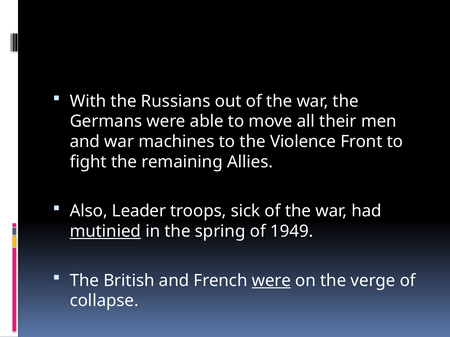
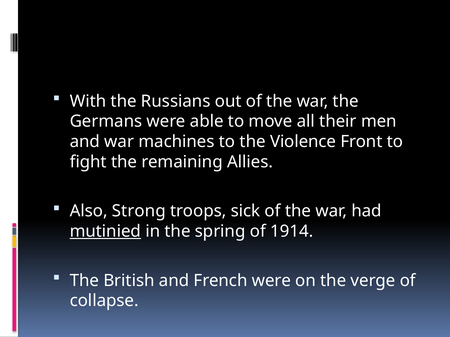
Leader: Leader -> Strong (139, 211)
1949: 1949 -> 1914 (292, 232)
were underline: present -> none (271, 281)
